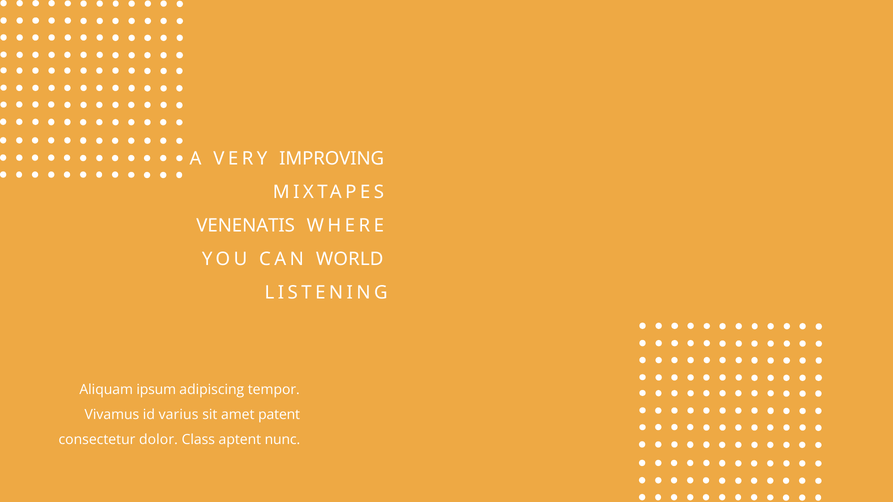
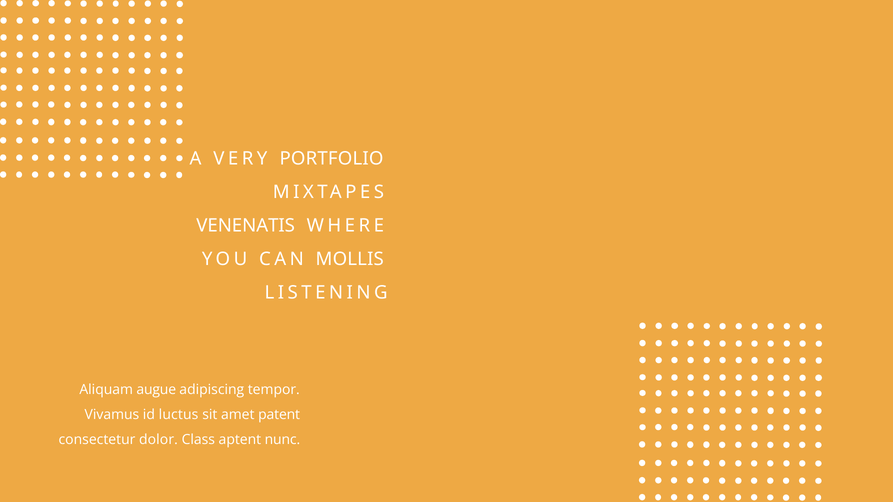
IMPROVING: IMPROVING -> PORTFOLIO (332, 159)
WORLD: WORLD -> MOLLIS (350, 259)
ipsum: ipsum -> augue (156, 390)
varius: varius -> luctus (179, 415)
